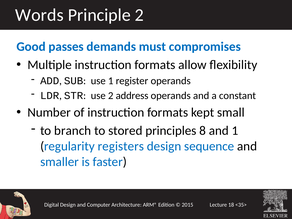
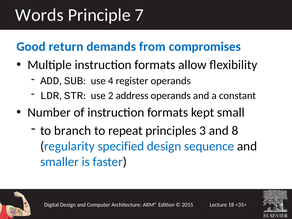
Principle 2: 2 -> 7 (139, 15)
passes: passes -> return (66, 47)
must: must -> from (152, 47)
use 1: 1 -> 4 (111, 81)
stored: stored -> repeat (125, 131)
8: 8 -> 3 (203, 131)
and 1: 1 -> 8 (235, 131)
registers: registers -> specified (121, 146)
